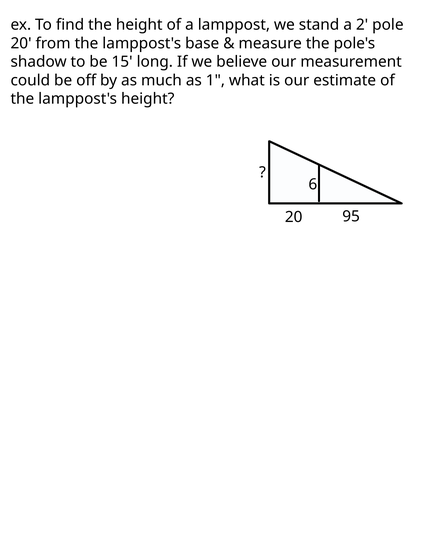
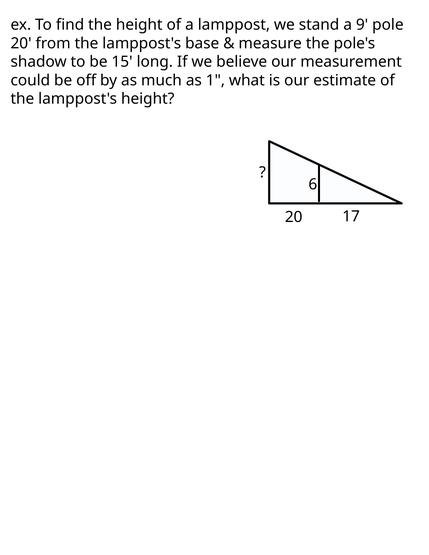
2: 2 -> 9 (362, 25)
95: 95 -> 17 (351, 216)
